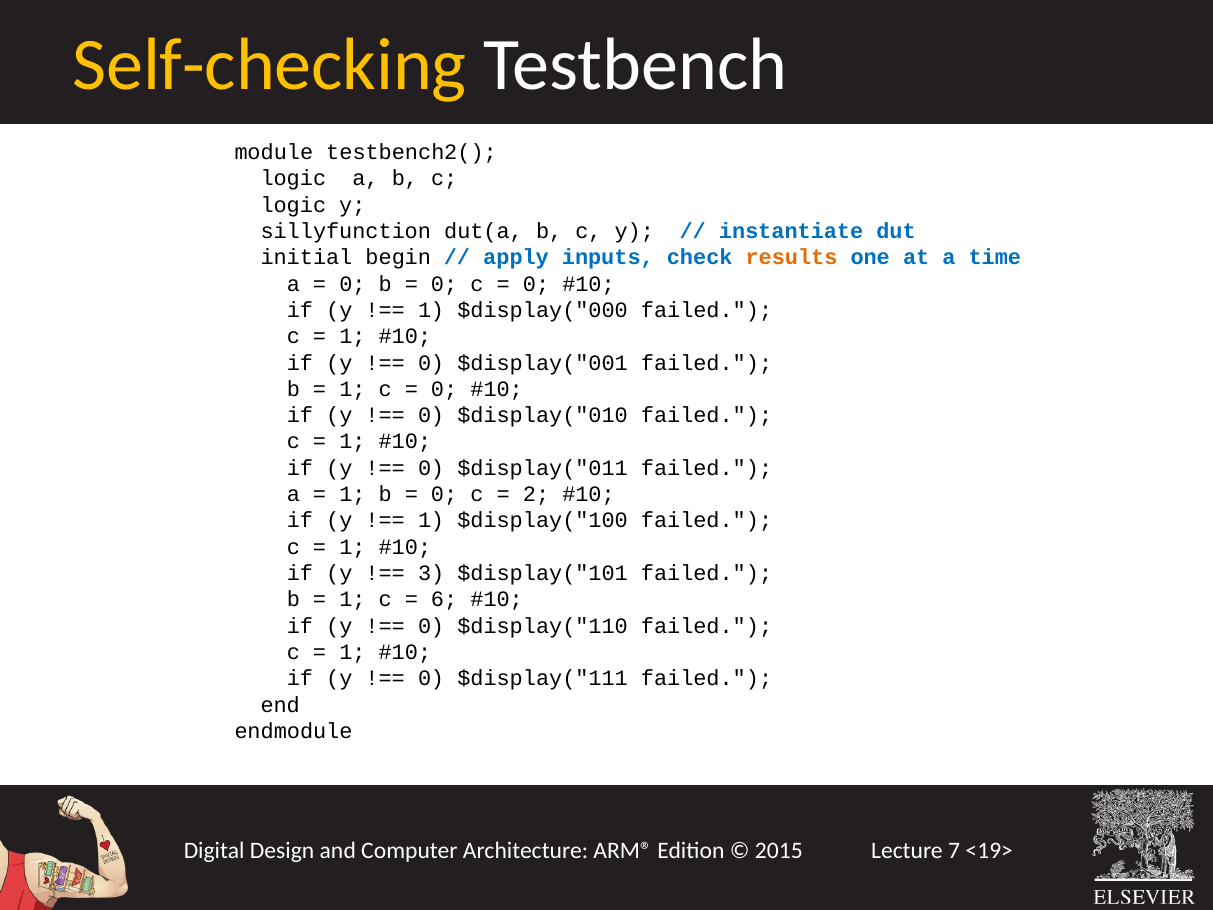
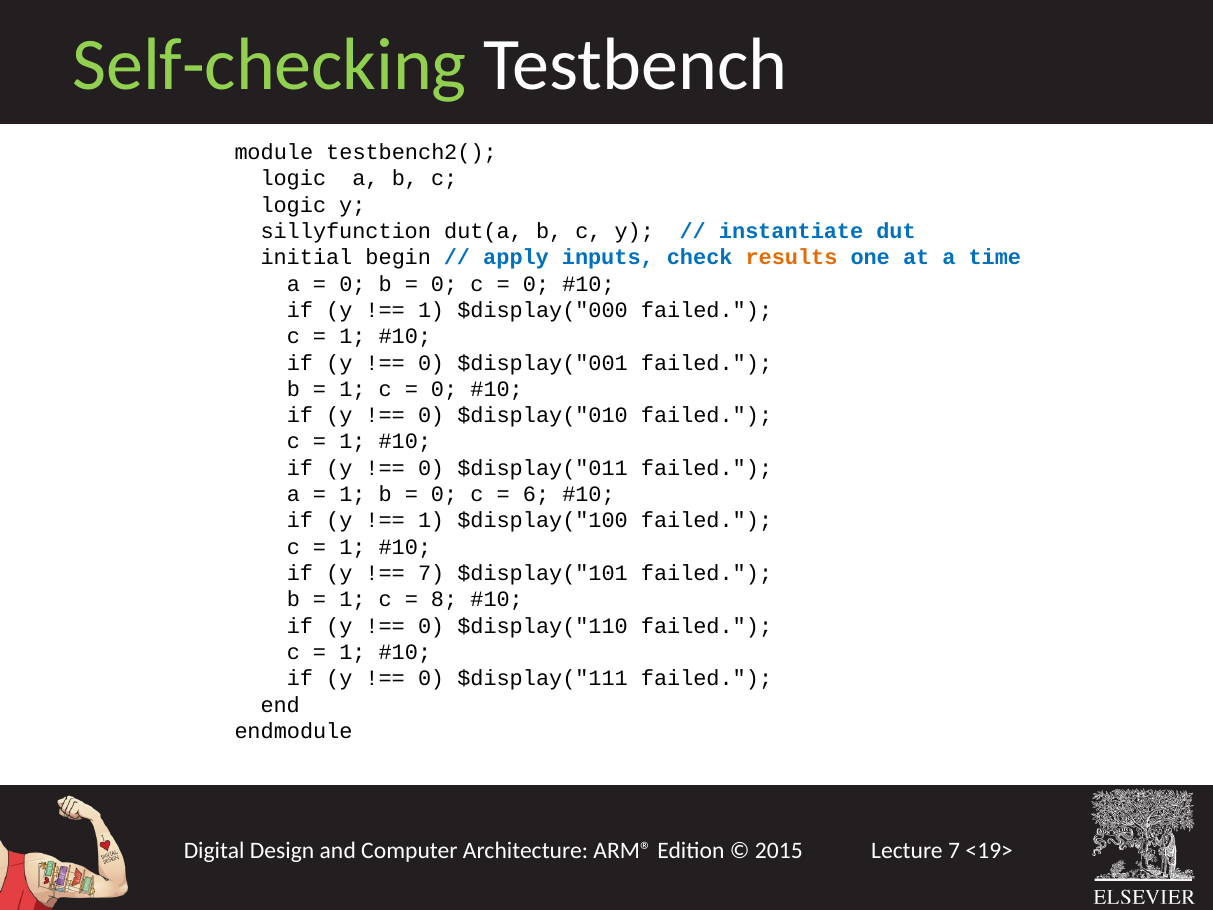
Self-checking colour: yellow -> light green (270, 65)
2: 2 -> 6 (536, 494)
3: 3 -> 7 (431, 573)
6: 6 -> 8 (444, 600)
